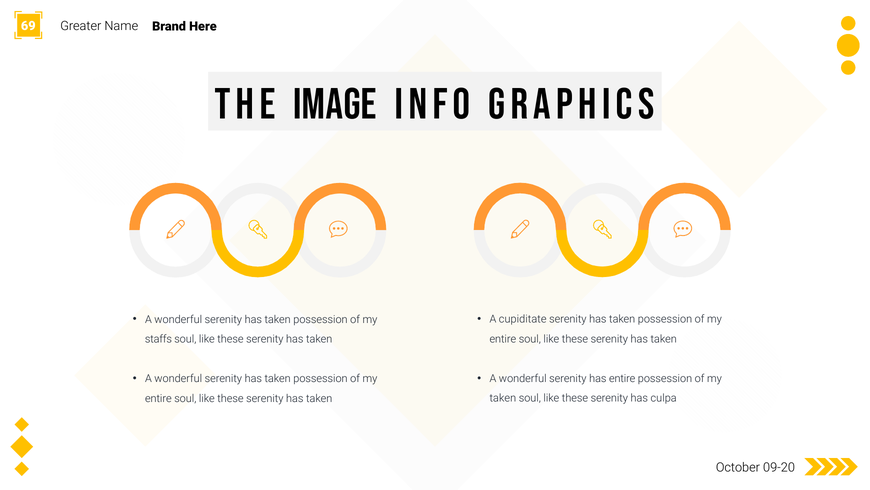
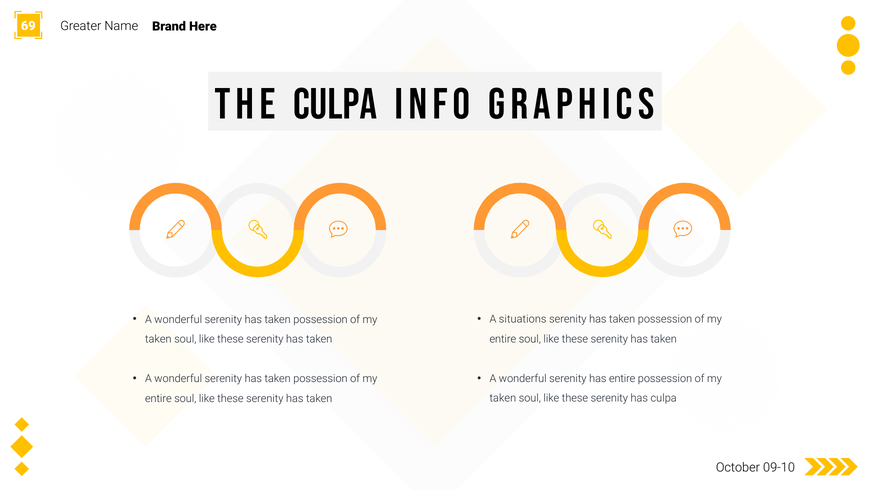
The image: image -> culpa (335, 104)
cupiditate: cupiditate -> situations (523, 319)
staffs: staffs -> taken (158, 339)
09-20: 09-20 -> 09-10 (779, 467)
